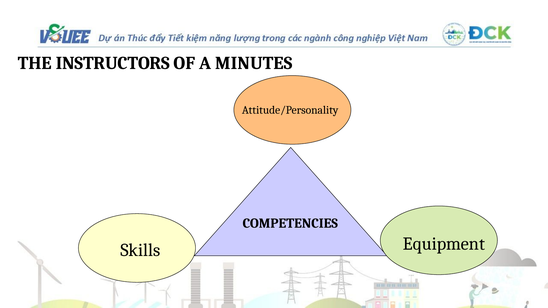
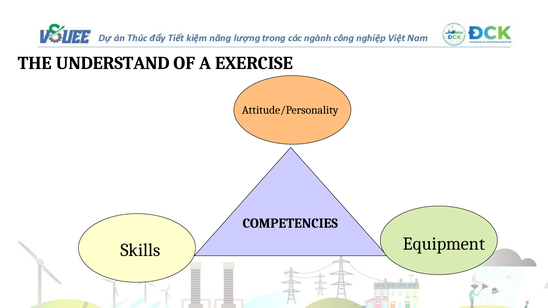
INSTRUCTORS: INSTRUCTORS -> UNDERSTAND (113, 63)
MINUTES: MINUTES -> EXERCISE (254, 63)
